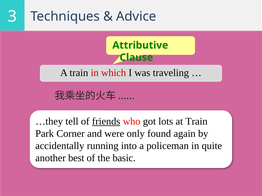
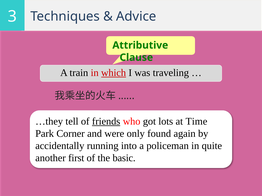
which underline: none -> present (114, 73)
at Train: Train -> Time (196, 122)
best: best -> first (76, 158)
